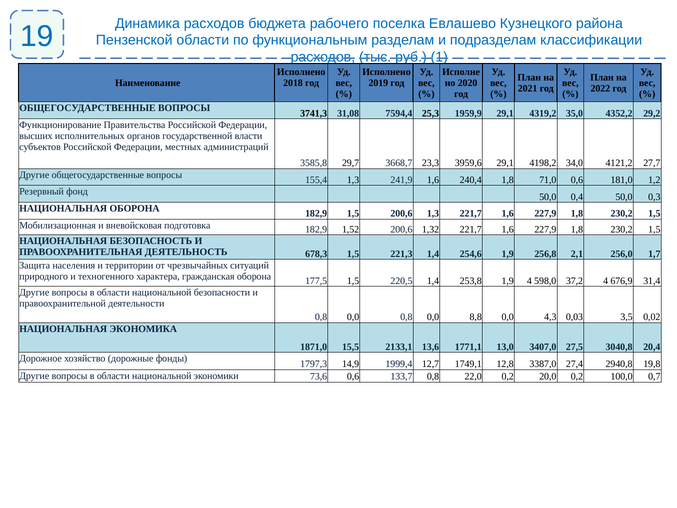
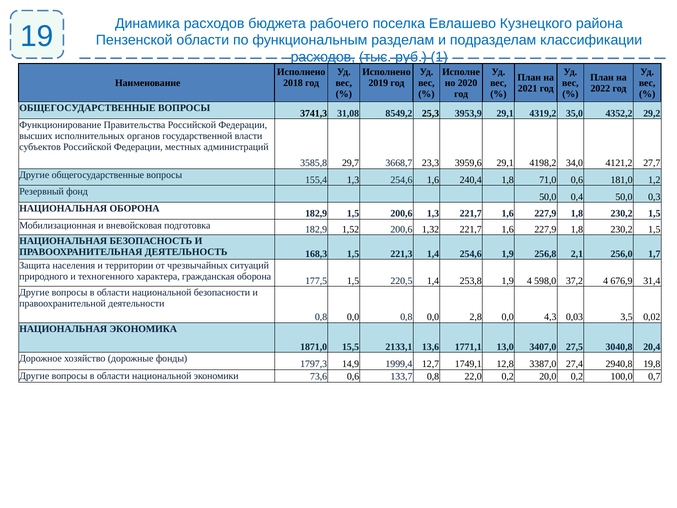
7594,4: 7594,4 -> 8549,2 (399, 113)
1959,9: 1959,9 -> 3953,9 (468, 113)
1,3 241,9: 241,9 -> 254,6 (401, 180)
678,3: 678,3 -> 168,3 (316, 254)
8,8: 8,8 -> 2,8 (476, 317)
